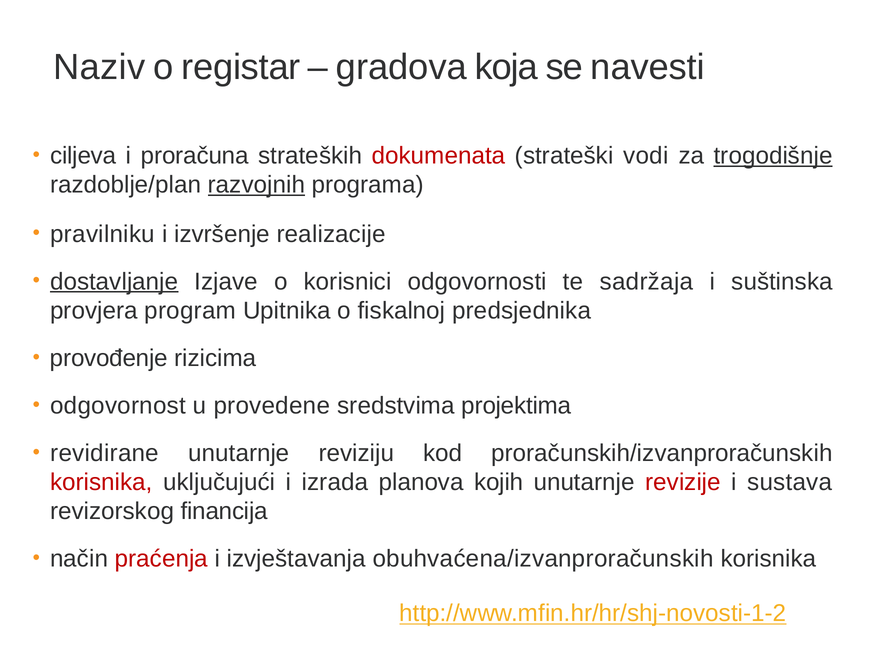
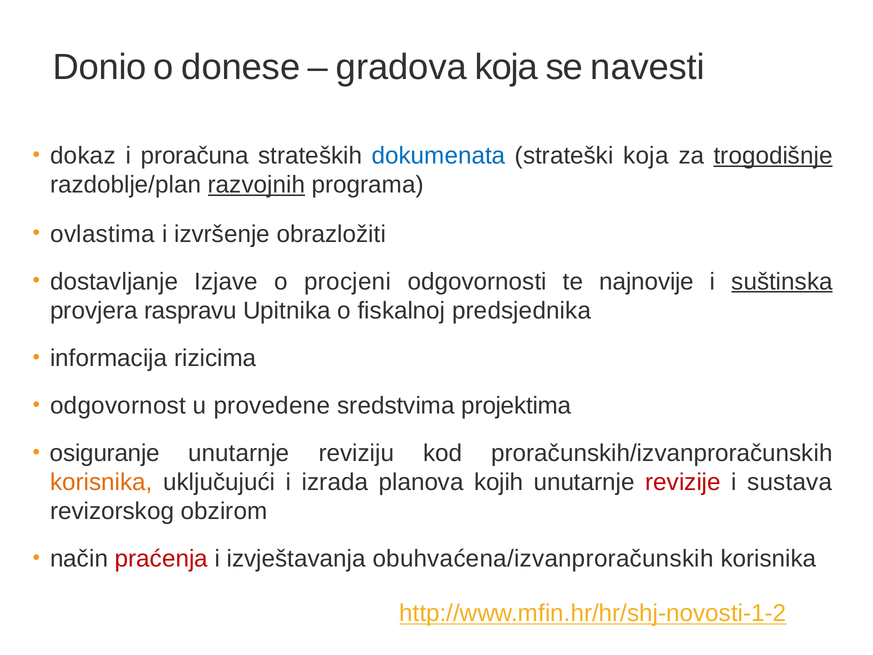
Naziv: Naziv -> Donio (100, 67)
registar: registar -> donese (241, 67)
ciljeva: ciljeva -> dokaz (83, 156)
dokumenata colour: red -> blue (439, 156)
strateški vodi: vodi -> koja (646, 156)
pravilniku: pravilniku -> ovlastima (103, 234)
realizacije: realizacije -> obrazložiti (331, 234)
dostavljanje underline: present -> none (114, 281)
korisnici: korisnici -> procjeni (348, 281)
sadržaja: sadržaja -> najnovije (647, 281)
suštinska underline: none -> present (782, 281)
program: program -> raspravu (190, 311)
provođenje: provođenje -> informacija (109, 358)
revidirane: revidirane -> osiguranje (105, 453)
korisnika colour: red -> orange (101, 482)
financija: financija -> obzirom (224, 511)
